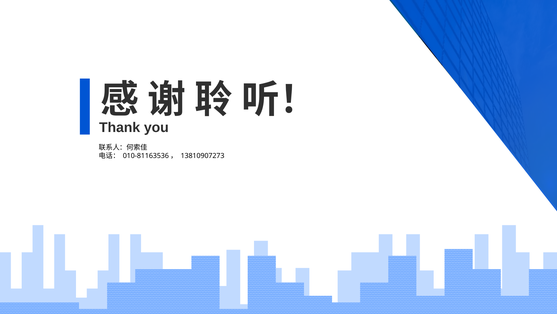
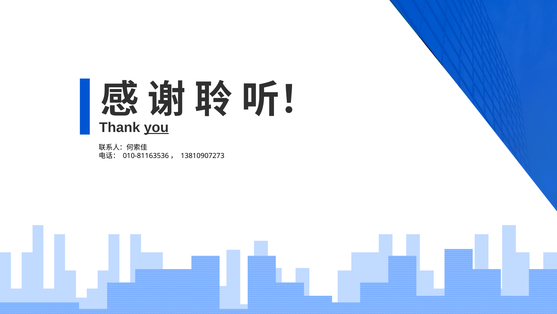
you underline: none -> present (156, 127)
